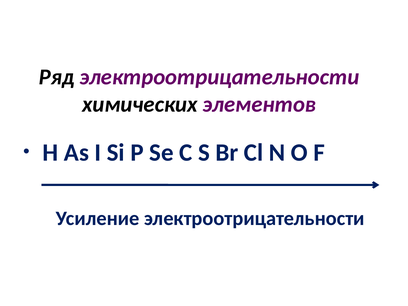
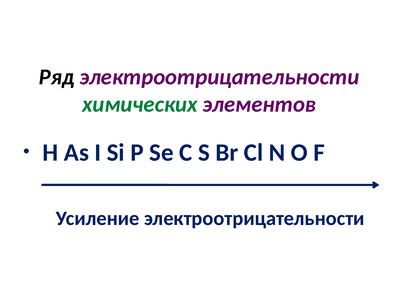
химических colour: black -> green (140, 104)
